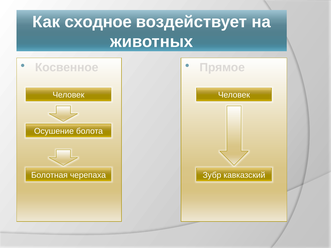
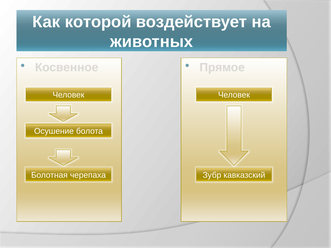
сходное: сходное -> которой (98, 22)
